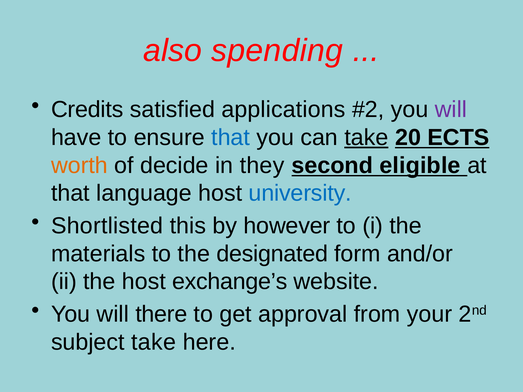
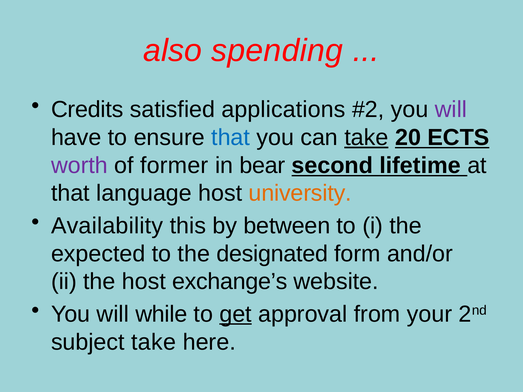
worth colour: orange -> purple (79, 166)
decide: decide -> former (174, 166)
they: they -> bear (262, 166)
eligible: eligible -> lifetime (420, 166)
university colour: blue -> orange (300, 193)
Shortlisted: Shortlisted -> Availability (107, 226)
however: however -> between (287, 226)
materials: materials -> expected (98, 254)
there: there -> while (161, 314)
get underline: none -> present (236, 314)
